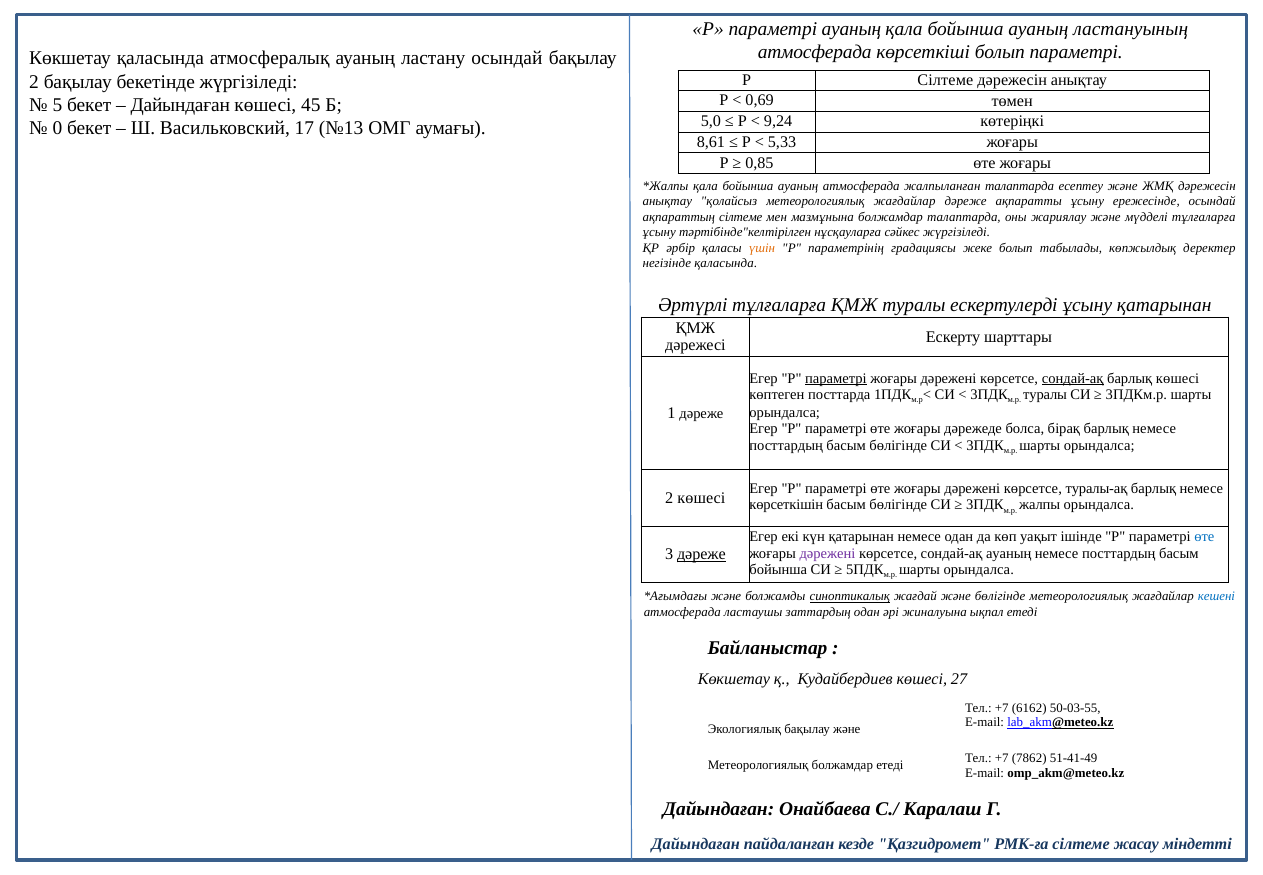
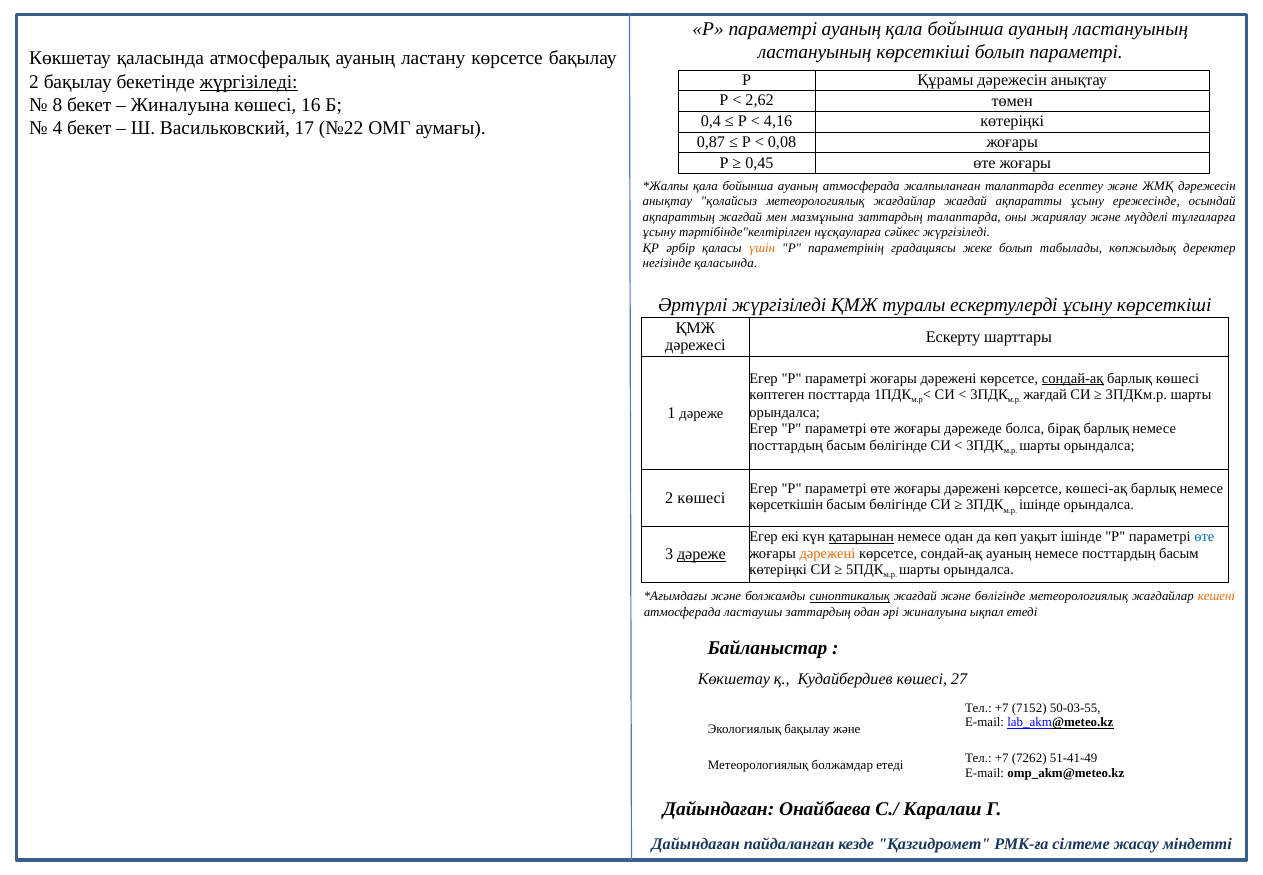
атмосферада: атмосферада -> ластануының (815, 52)
ластану осындай: осындай -> көрсетсе (507, 58)
жүргізіледі underline: none -> present (249, 82)
Р Сілтеме: Сілтеме -> Құрамы (945, 81)
0,69: 0,69 -> 2,62 (760, 100)
5: 5 -> 8 (57, 105)
Дайындаған: Дайындаған -> Жиналуына (180, 105)
45: 45 -> 16 (311, 105)
5,0: 5,0 -> 0,4 (711, 121)
9,24: 9,24 -> 4,16 (778, 121)
0: 0 -> 4 (57, 128)
№13: №13 -> №22 (341, 128)
8,61: 8,61 -> 0,87 (711, 142)
5,33: 5,33 -> 0,08 (782, 142)
0,85: 0,85 -> 0,45 (759, 163)
жағдайлар дәреже: дәреже -> жағдай (966, 201)
ақпараттың сілтеме: сілтеме -> жағдай (741, 217)
мазмұнына болжамдар: болжамдар -> заттардың (891, 217)
Әртүрлі тұлғаларға: тұлғаларға -> жүргізіледі (779, 305)
ұсыну қатарынан: қатарынан -> көрсеткіші (1164, 305)
параметрі underline: present -> none (836, 378)
туралы: туралы -> жағдай (1045, 394)
туралы-ақ: туралы-ақ -> көшесі-ақ (1096, 488)
жалпы: жалпы -> ішінде (1040, 504)
қатарынан underline: none -> present (861, 537)
дәрежені colour: purple -> orange (827, 553)
бойынша: бойынша -> көтеріңкі (778, 569)
кешені colour: blue -> orange (1216, 596)
6162: 6162 -> 7152 (1029, 707)
7862: 7862 -> 7262 (1029, 758)
